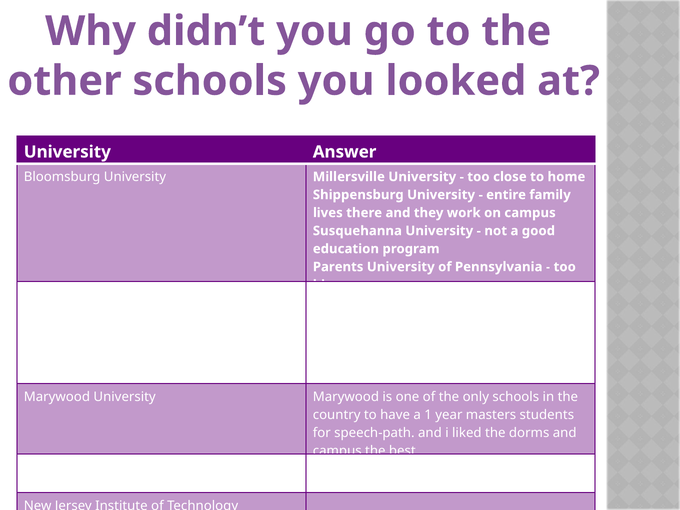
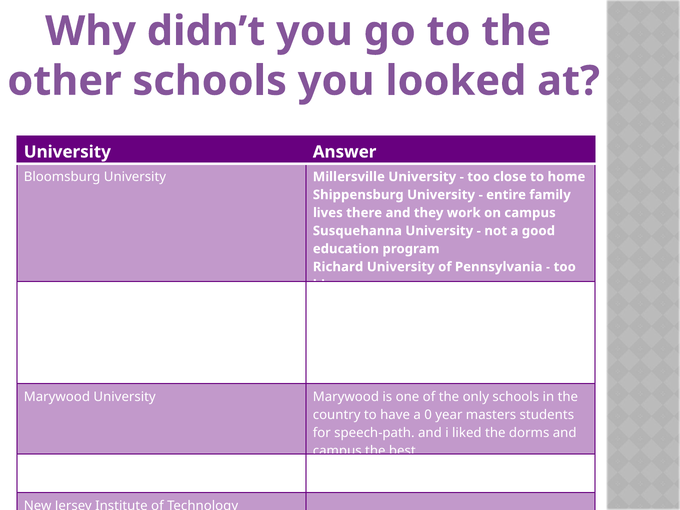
Parents: Parents -> Richard (338, 267)
1: 1 -> 0 (428, 415)
